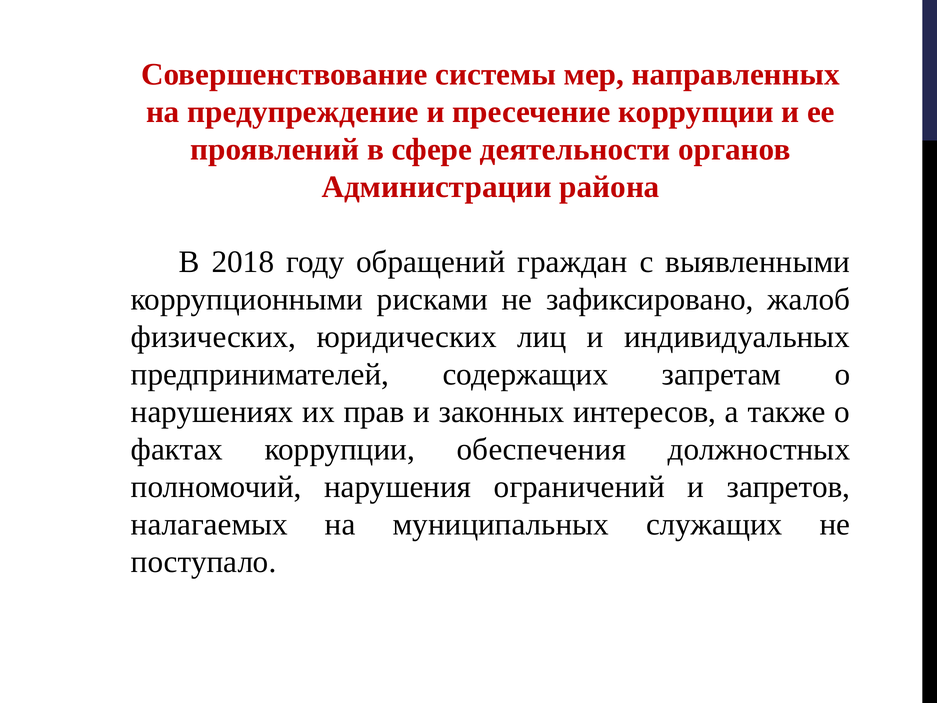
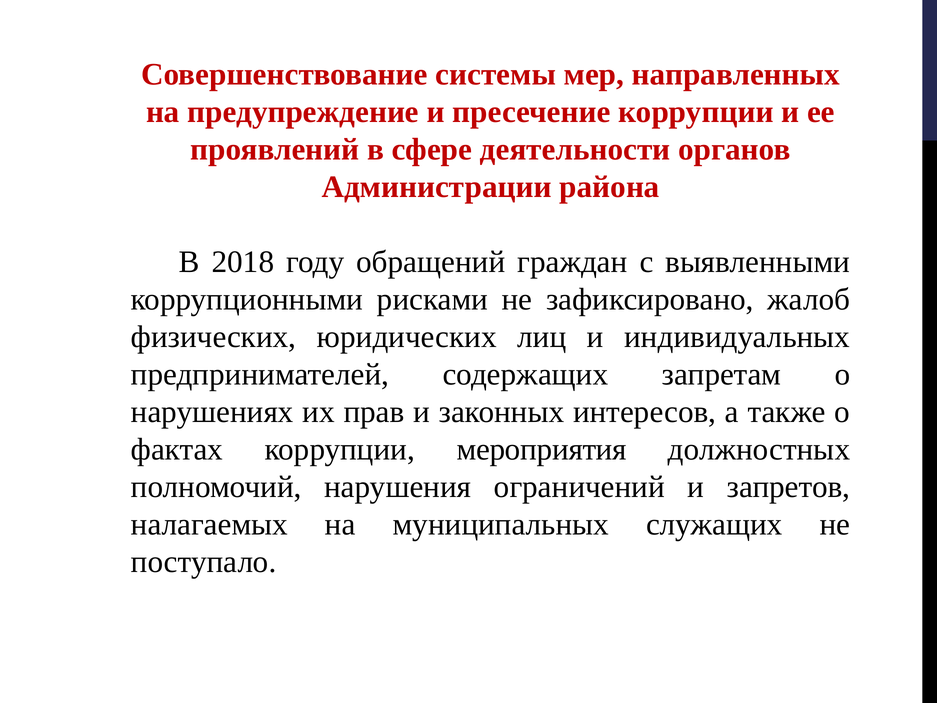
обеспечения: обеспечения -> мероприятия (542, 449)
